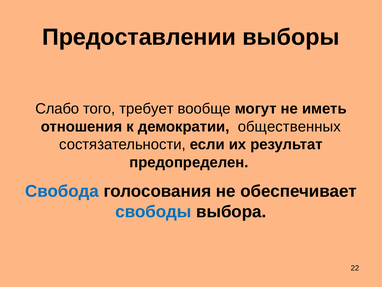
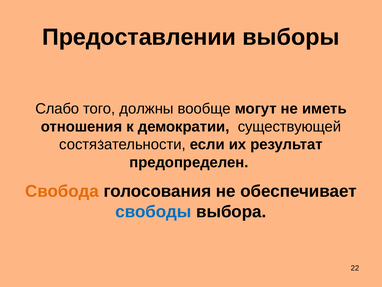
требует: требует -> должны (147, 109)
общественных: общественных -> существующей (289, 126)
Свобода colour: blue -> orange (62, 191)
